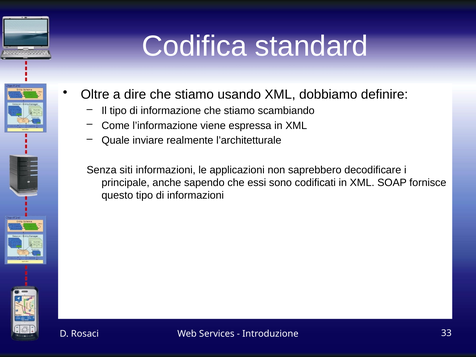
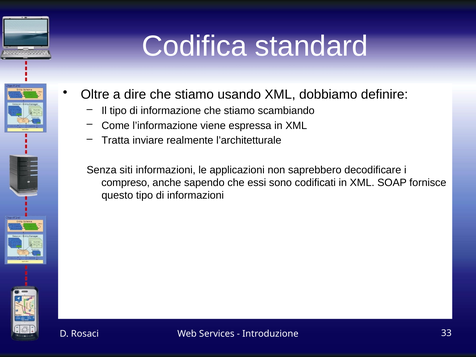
Quale: Quale -> Tratta (116, 140)
principale: principale -> compreso (126, 183)
